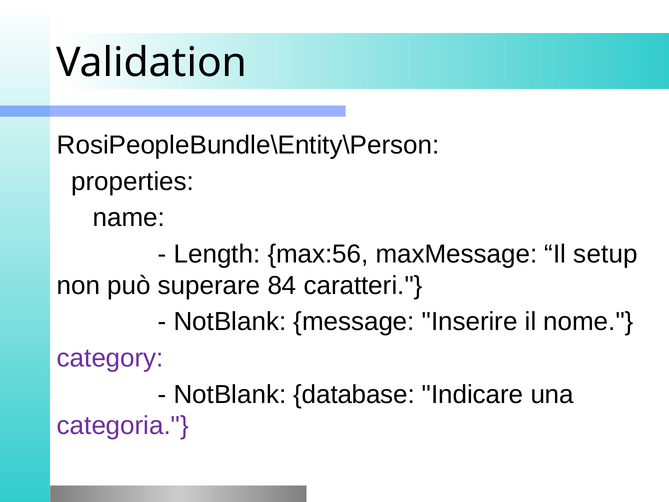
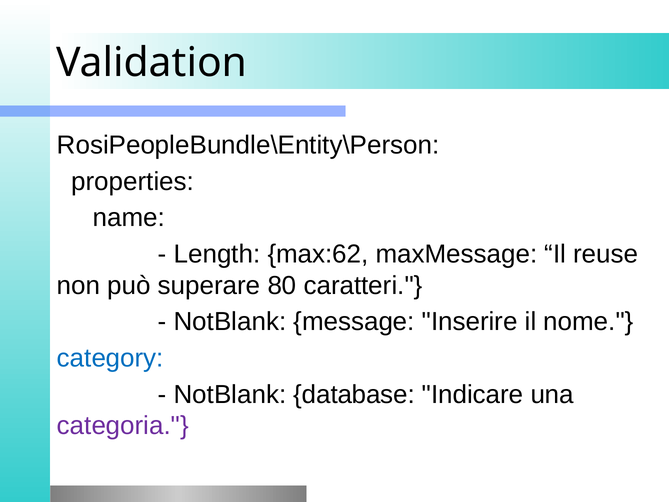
max:56: max:56 -> max:62 (318, 254)
setup: setup -> reuse (606, 254)
84: 84 -> 80 (282, 285)
category colour: purple -> blue (110, 358)
